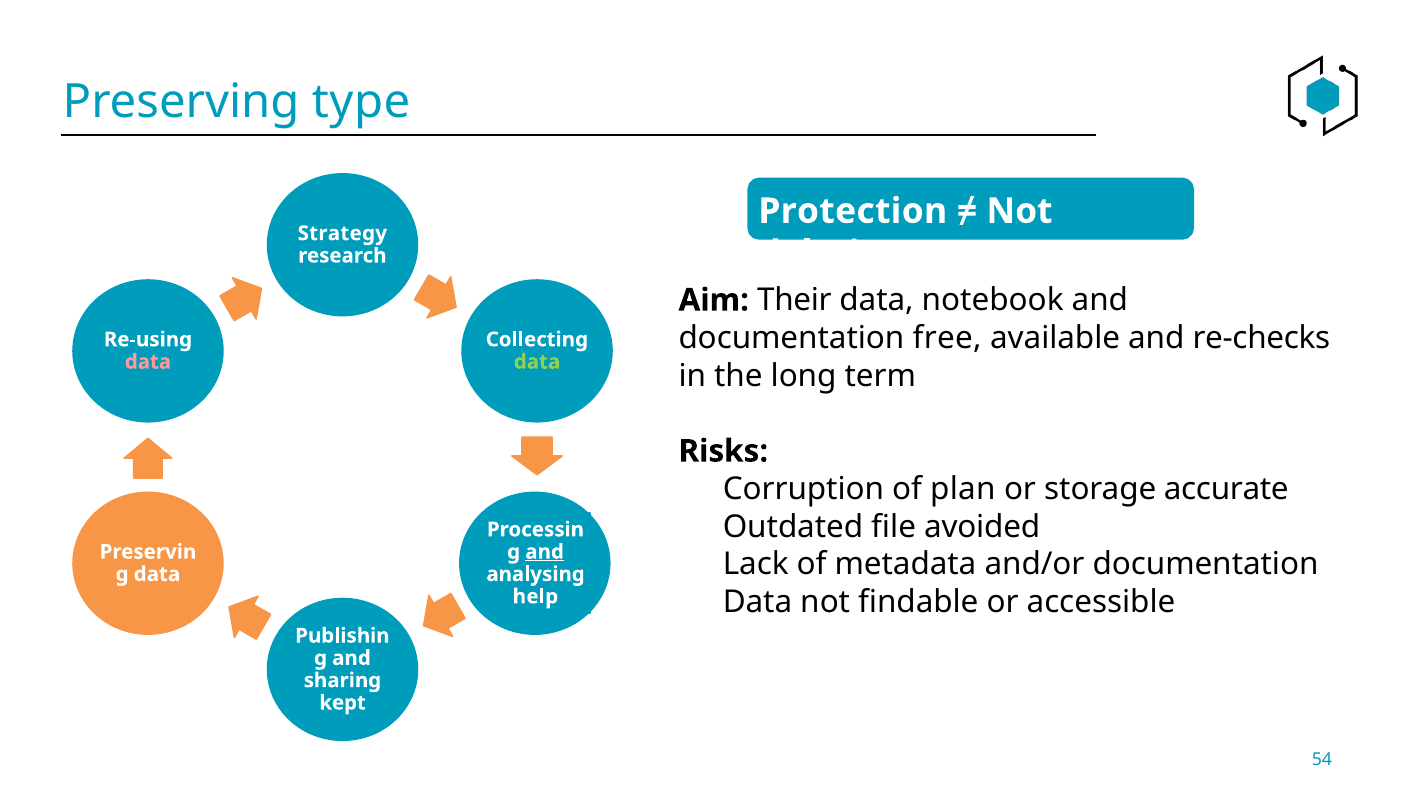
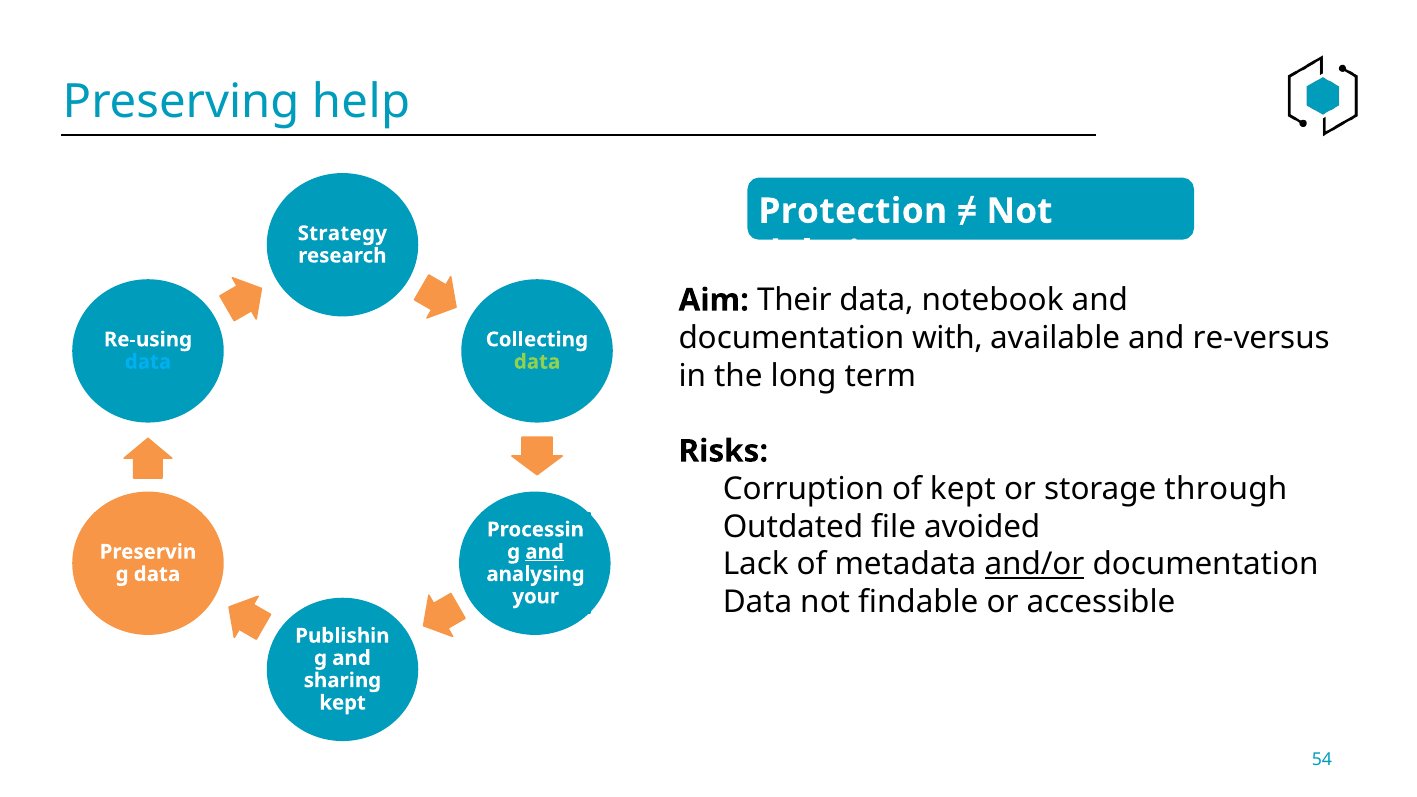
type: type -> help (361, 102)
free: free -> with (947, 338)
re-checks: re-checks -> re-versus (1261, 338)
data colour: pink -> light blue (148, 362)
of plan: plan -> kept (963, 489)
accurate: accurate -> through (1226, 489)
and/or underline: none -> present (1035, 565)
help: help -> your (536, 597)
